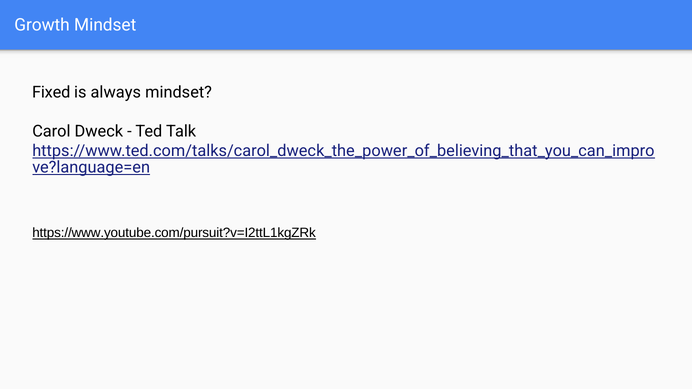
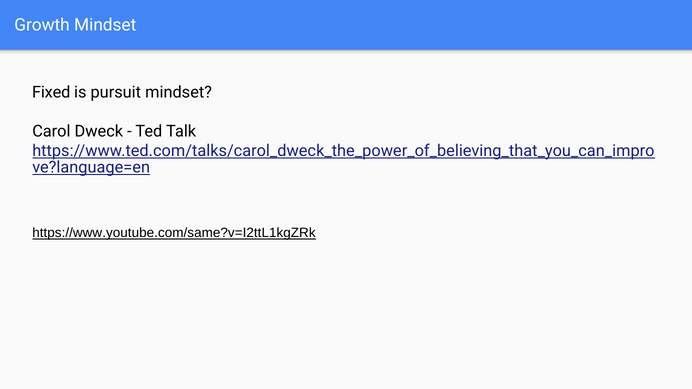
always: always -> pursuit (116, 92)
https://www.youtube.com/pursuit?v=I2ttL1kgZRk: https://www.youtube.com/pursuit?v=I2ttL1kgZRk -> https://www.youtube.com/same?v=I2ttL1kgZRk (174, 233)
